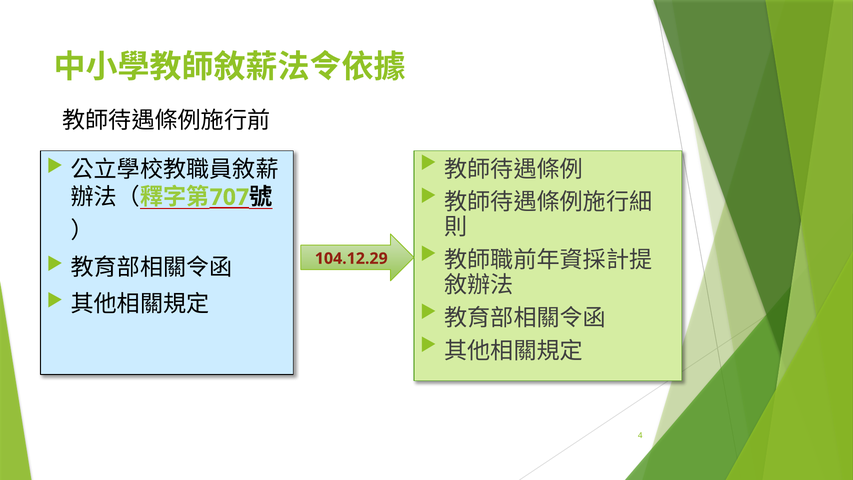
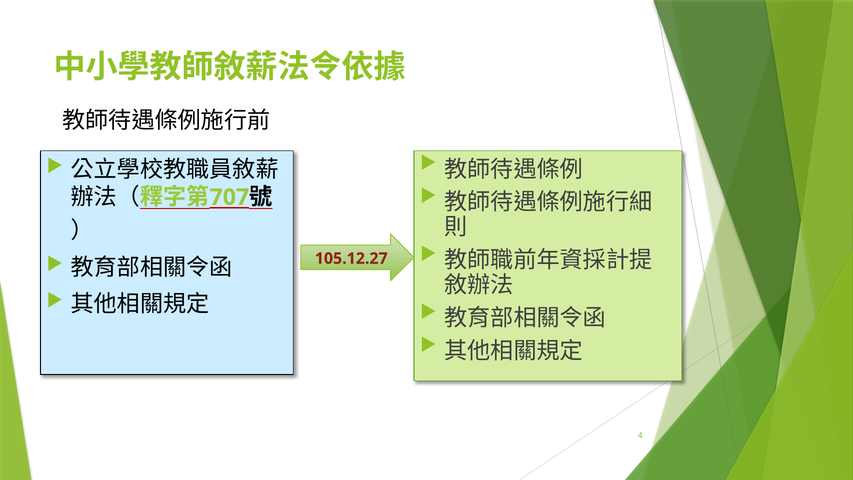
104.12.29: 104.12.29 -> 105.12.27 (351, 258)
